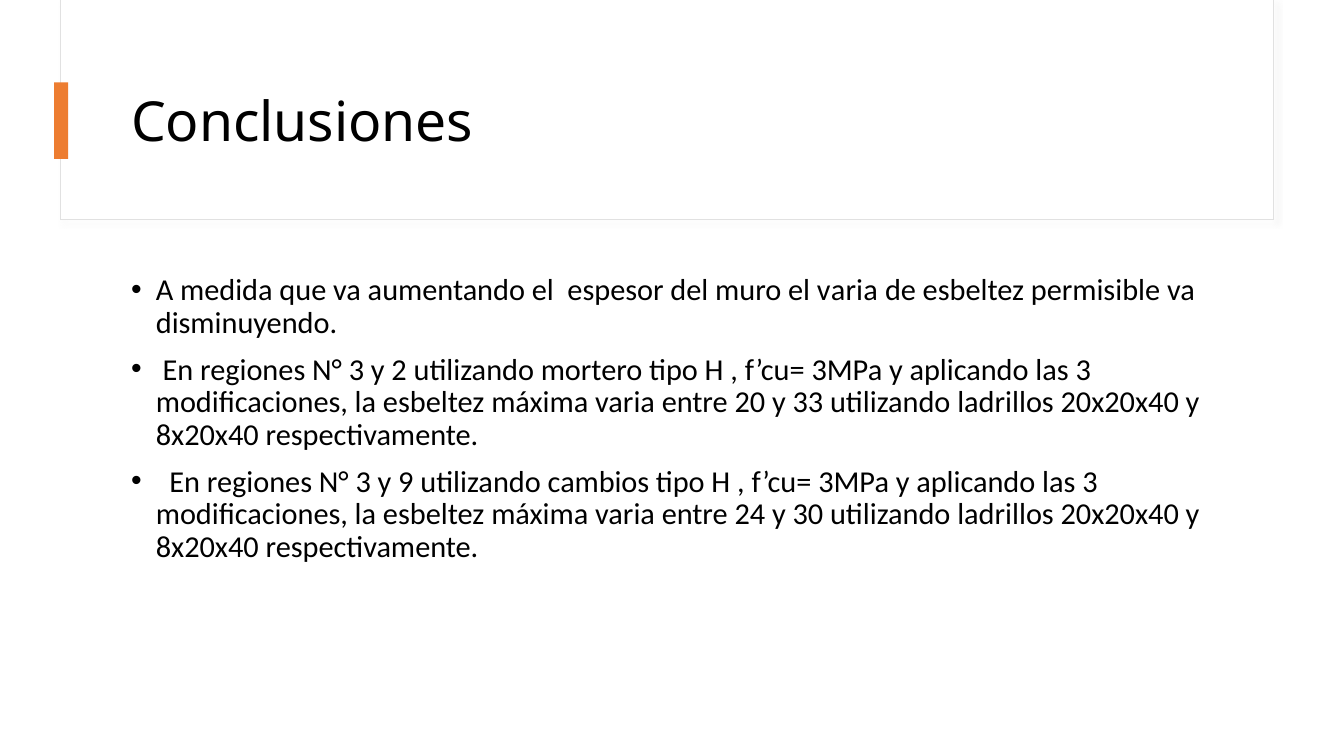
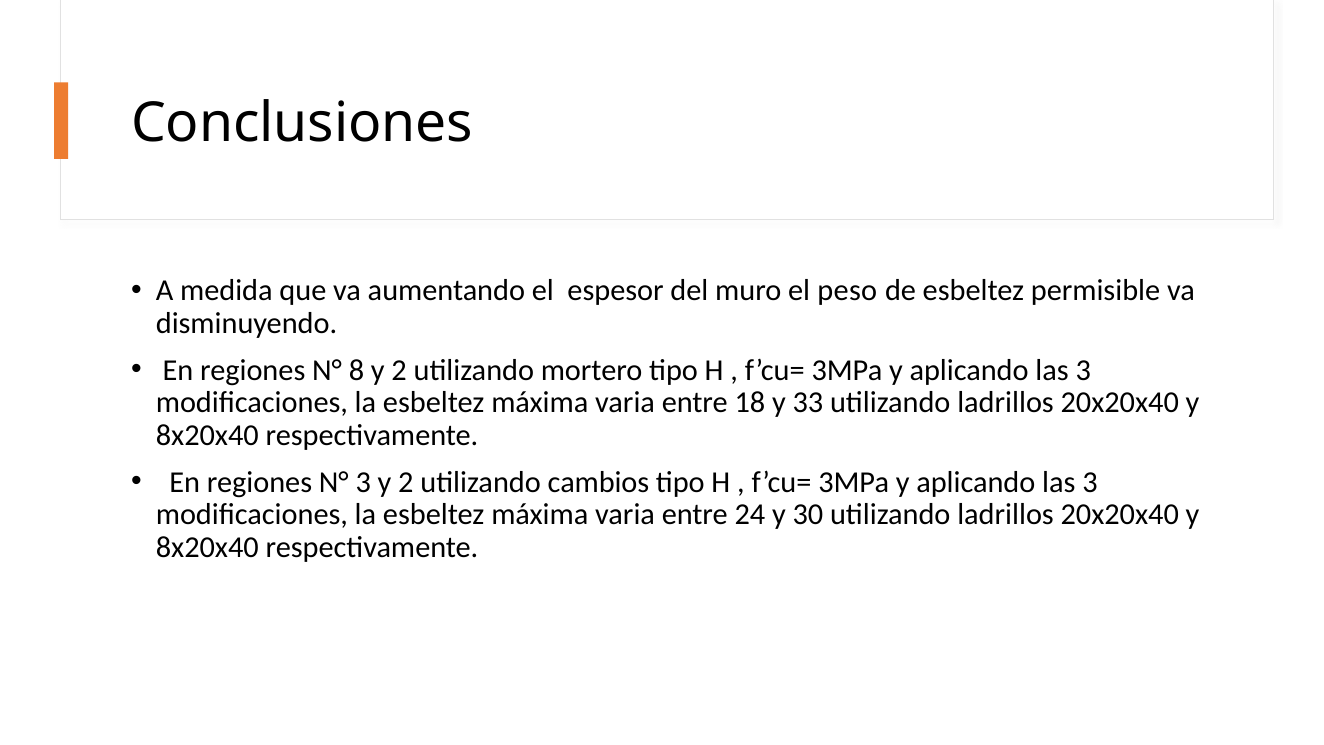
el varia: varia -> peso (847, 291)
3: 3 -> 8 (356, 370)
20: 20 -> 18 (750, 403)
3 y 9: 9 -> 2 (406, 482)
